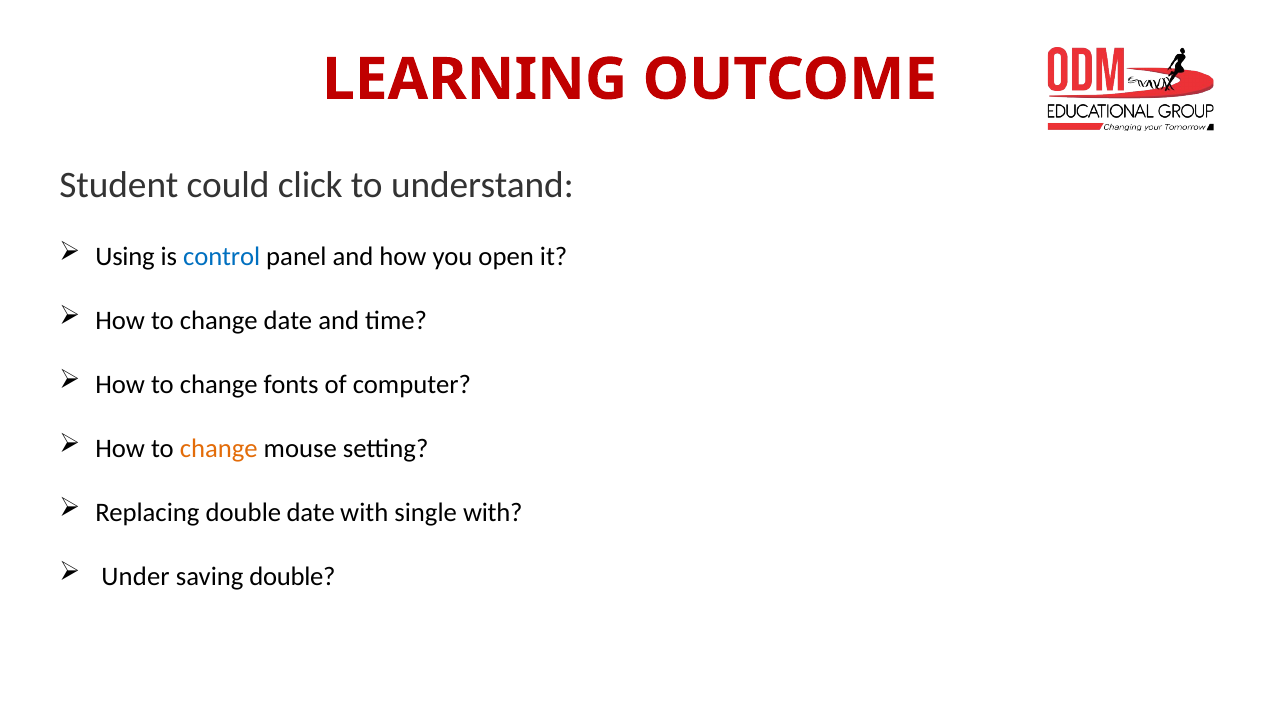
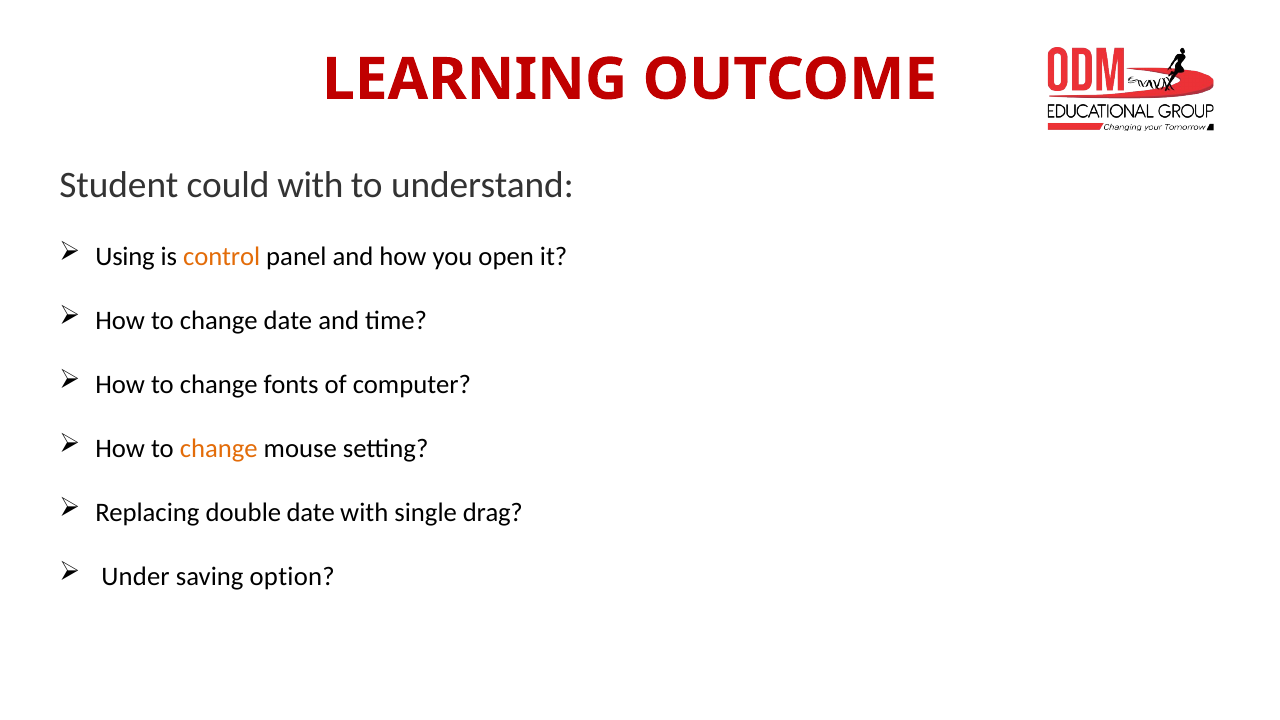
could click: click -> with (310, 185)
control colour: blue -> orange (222, 256)
single with: with -> drag (493, 512)
saving double: double -> option (292, 576)
